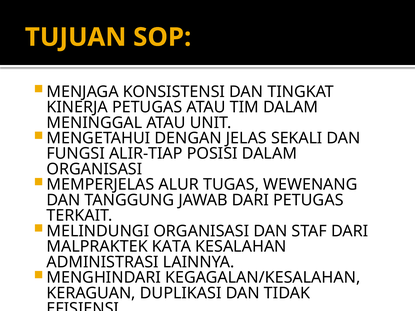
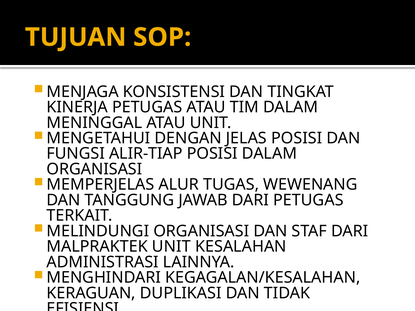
JELAS SEKALI: SEKALI -> POSISI (297, 138)
MALPRAKTEK KATA: KATA -> UNIT (171, 247)
